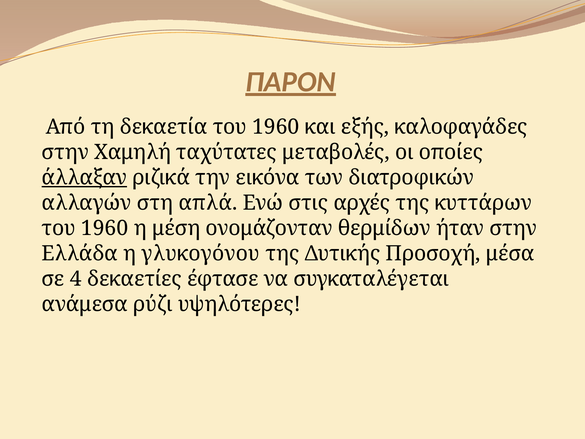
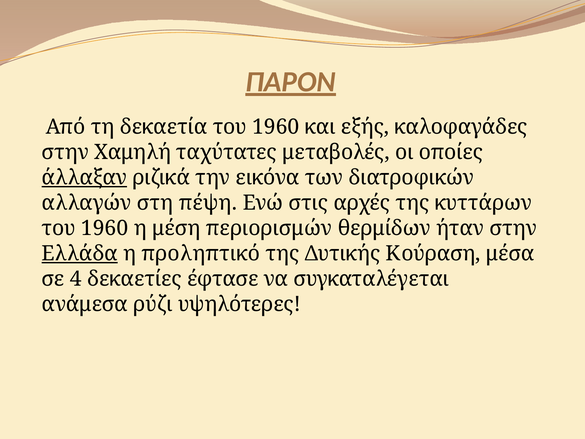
απλά: απλά -> πέψη (208, 203)
ονομάζονταν: ονομάζονταν -> περιορισμών (269, 228)
Ελλάδα underline: none -> present (80, 253)
γλυκογόνου: γλυκογόνου -> προληπτικό (201, 253)
Προσοχή: Προσοχή -> Κούραση (433, 253)
